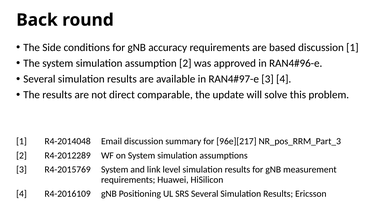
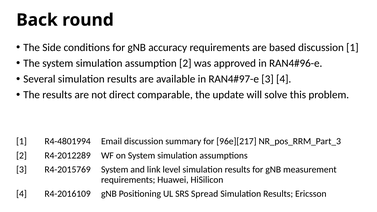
R4-2014048: R4-2014048 -> R4-4801994 (68, 141)
SRS Several: Several -> Spread (205, 194)
